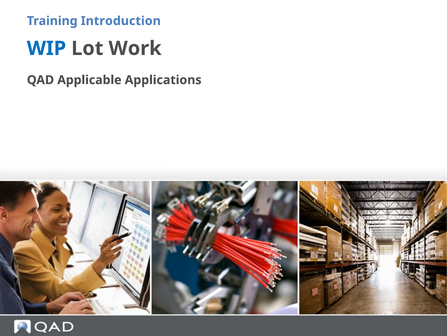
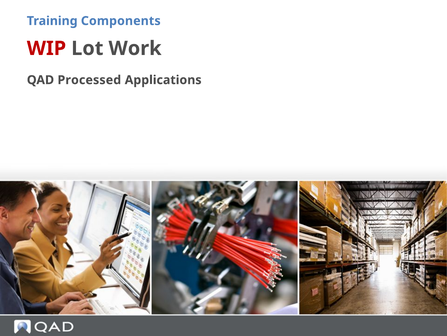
Introduction: Introduction -> Components (121, 21)
WIP colour: blue -> red (46, 48)
Applicable: Applicable -> Processed (89, 80)
